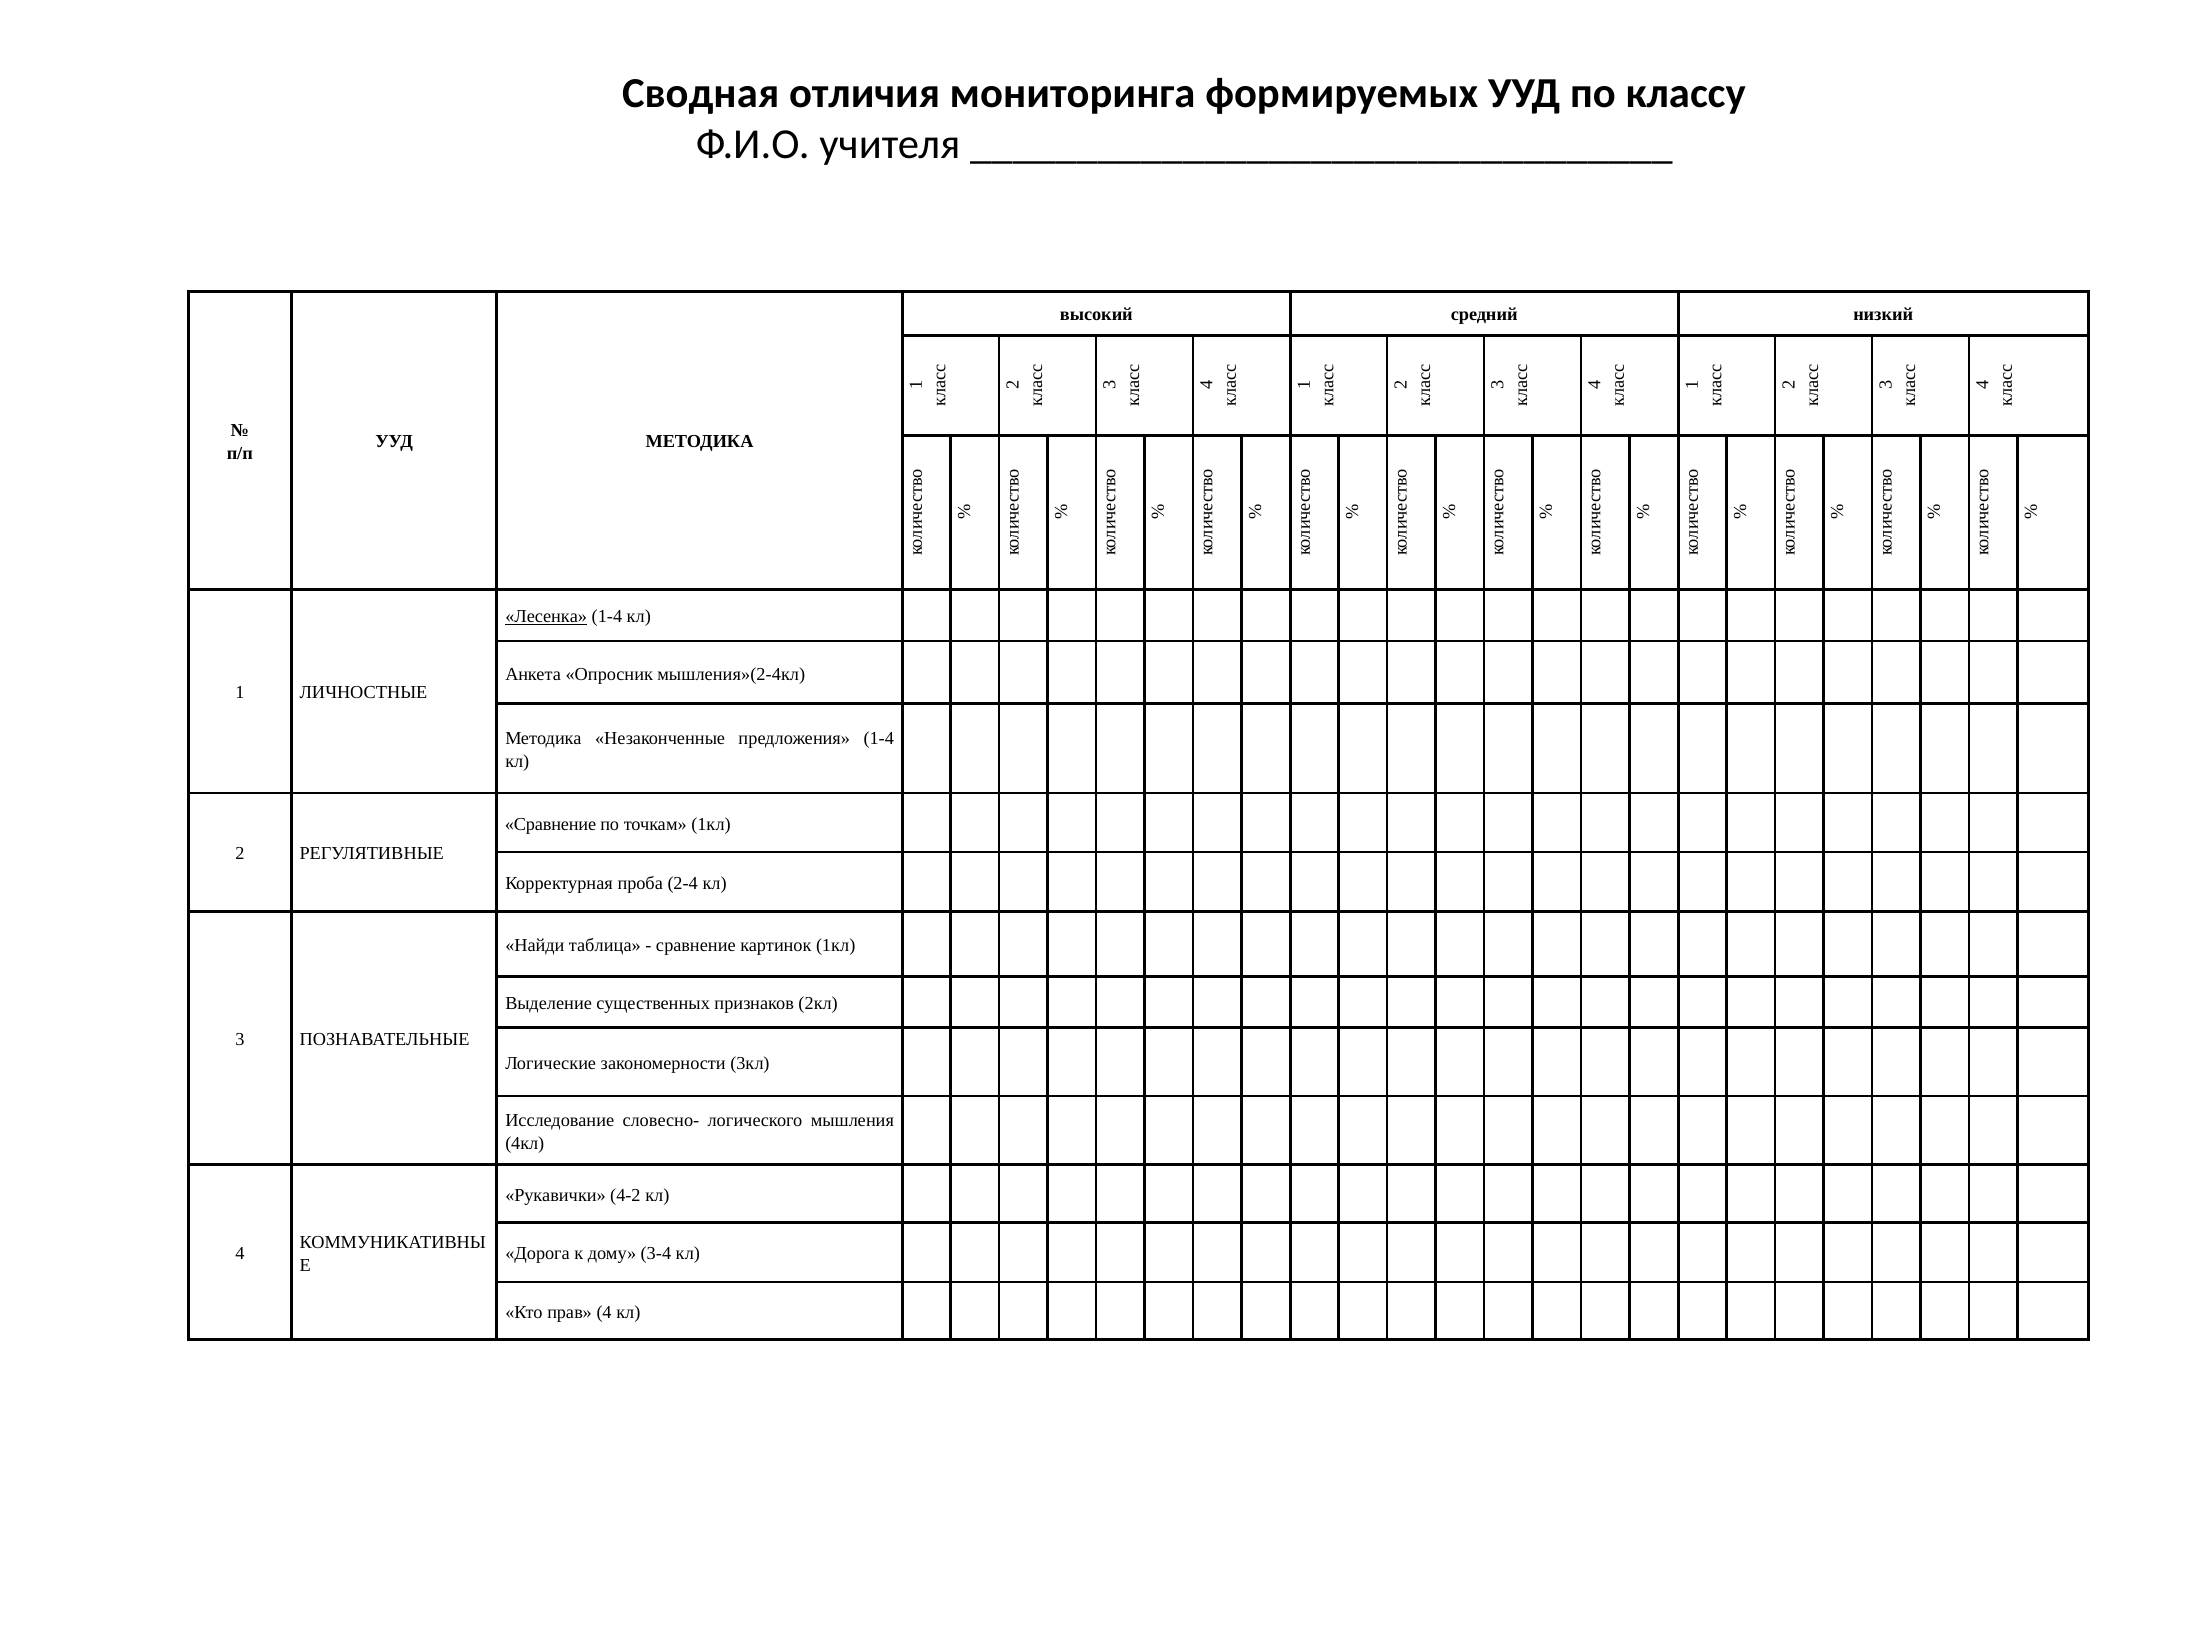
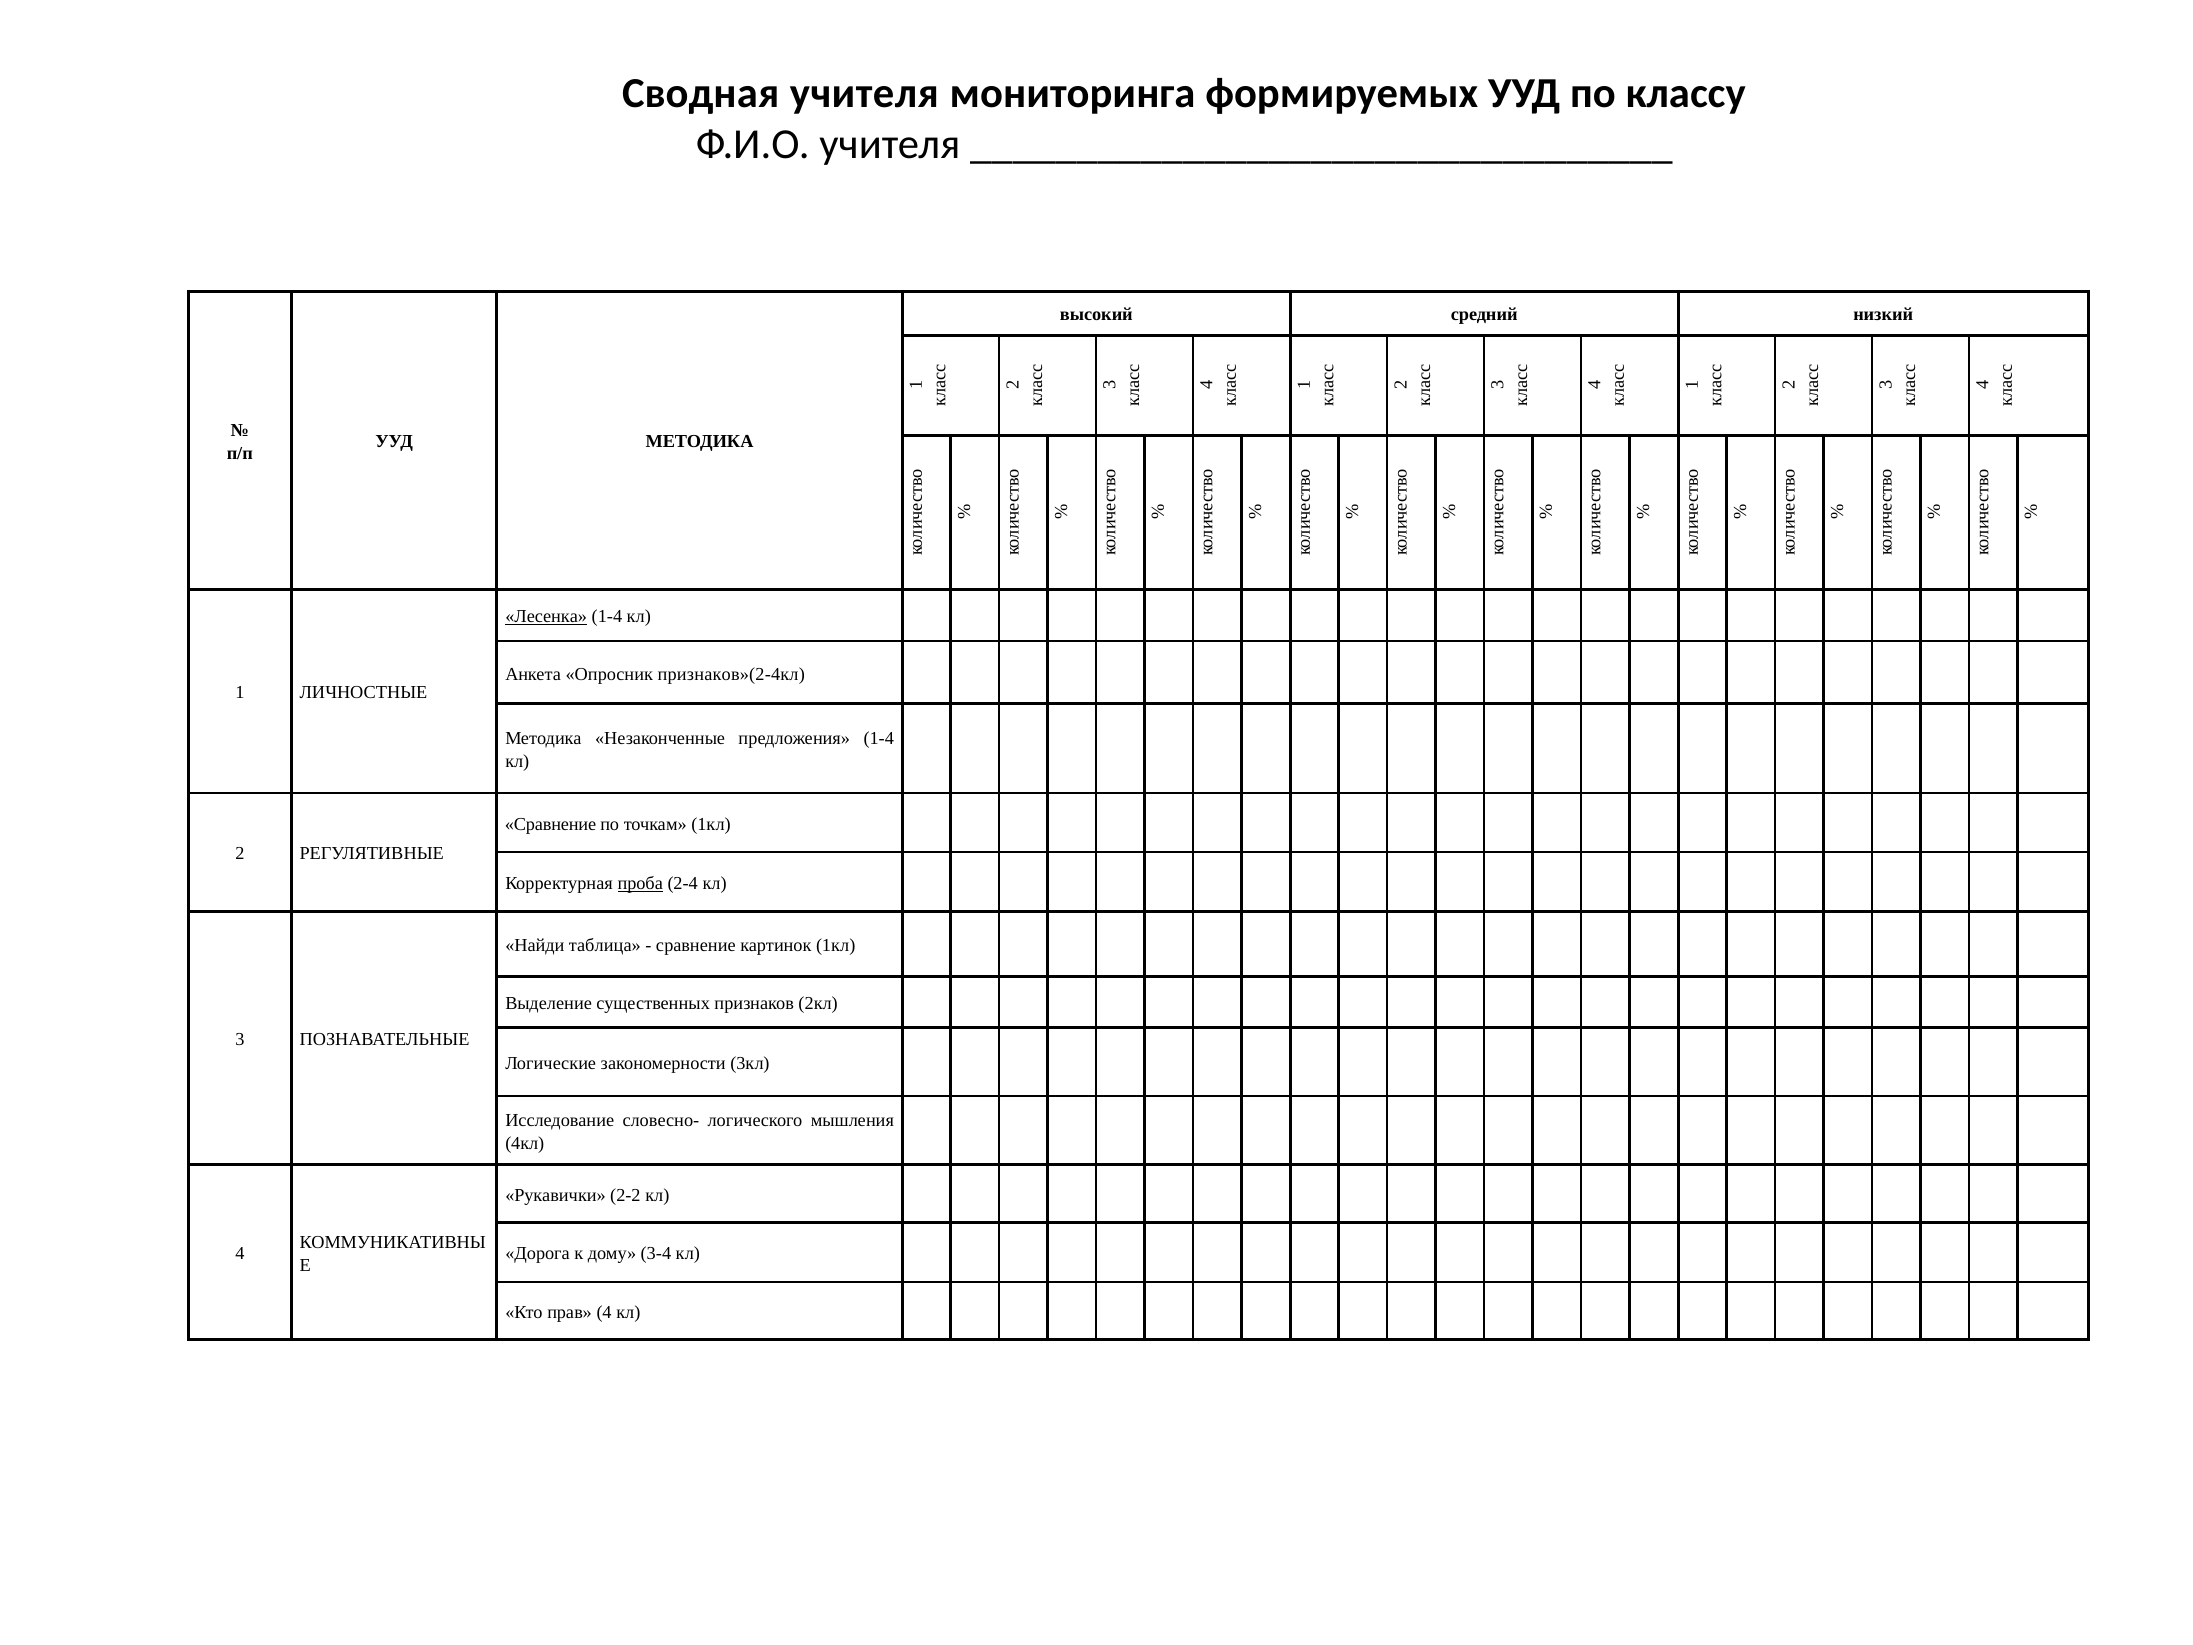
Сводная отличия: отличия -> учителя (864, 93)
мышления»(2-4кл: мышления»(2-4кл -> признаков»(2-4кл (731, 674)
проба underline: none -> present (640, 883)
4-2: 4-2 -> 2-2 (625, 1195)
